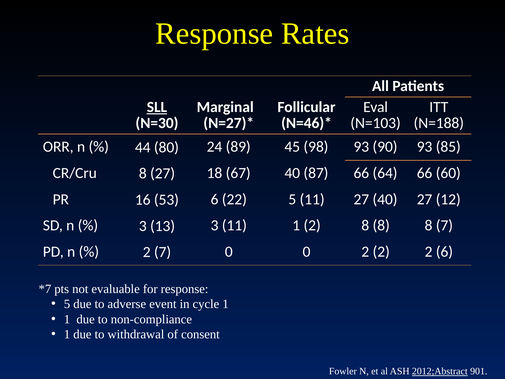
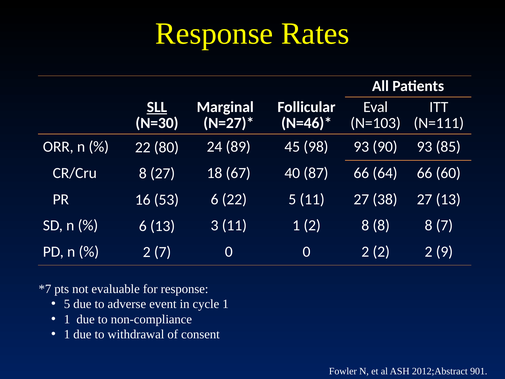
N=188: N=188 -> N=111 (439, 123)
44: 44 -> 22 (143, 147)
27 40: 40 -> 38 (385, 199)
27 12: 12 -> 13 (448, 199)
3: 3 -> 6 (143, 226)
2 6: 6 -> 9 (444, 252)
2012;Abstract underline: present -> none (440, 371)
